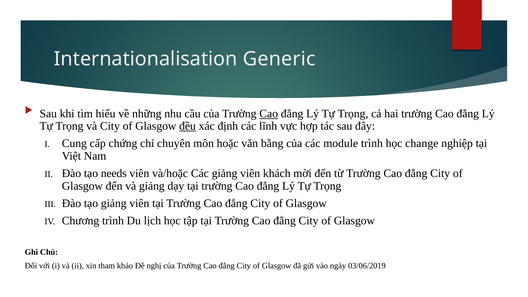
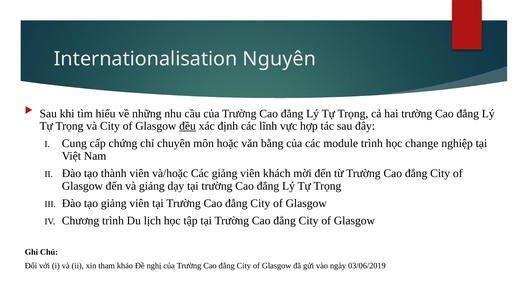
Generic: Generic -> Nguyên (279, 59)
Cao underline: present -> none (269, 114)
needs: needs -> thành (114, 173)
